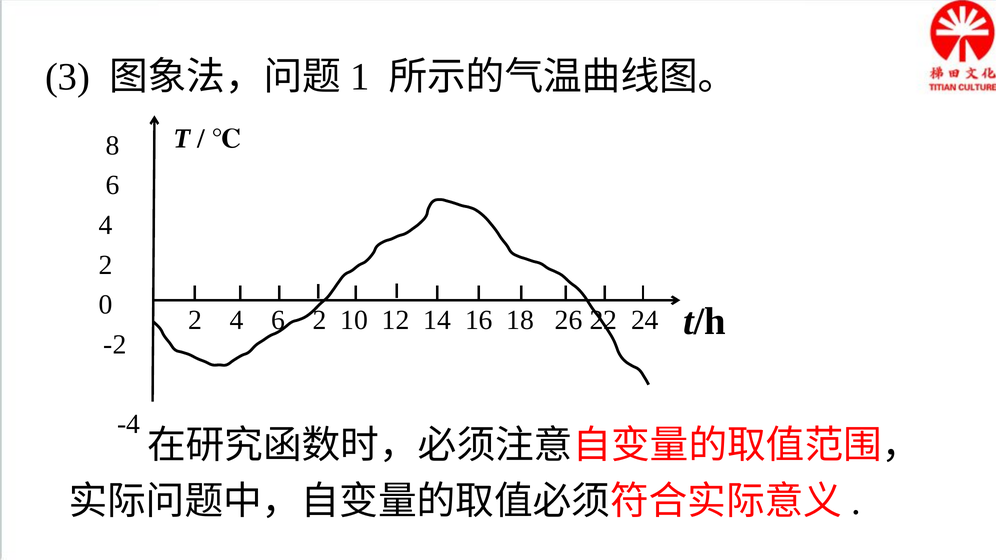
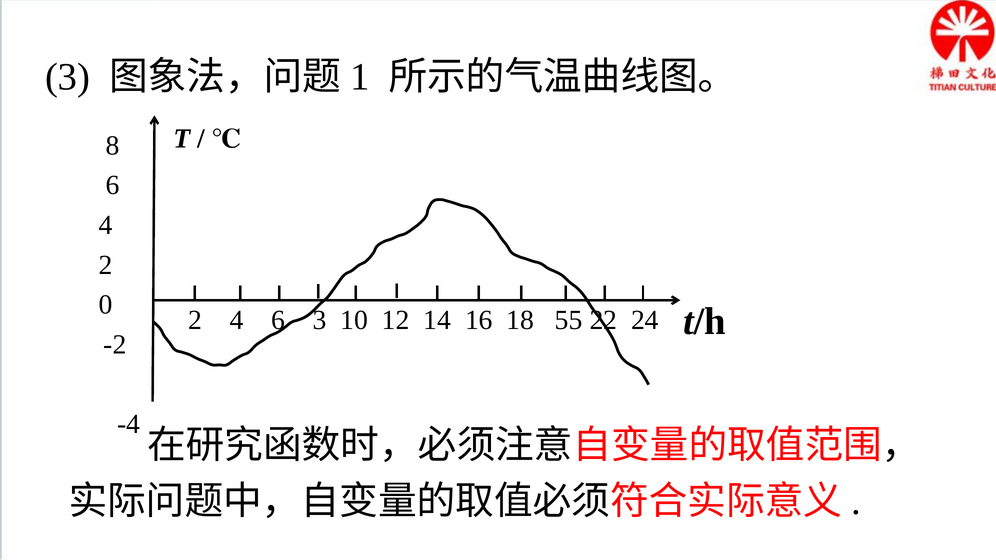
6 2: 2 -> 3 (320, 320)
26: 26 -> 55 (569, 320)
